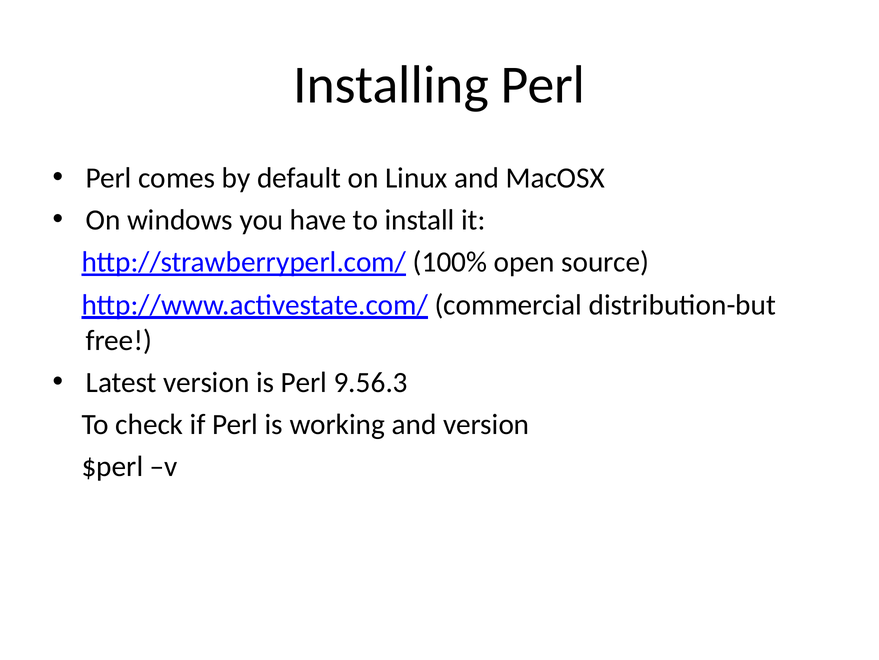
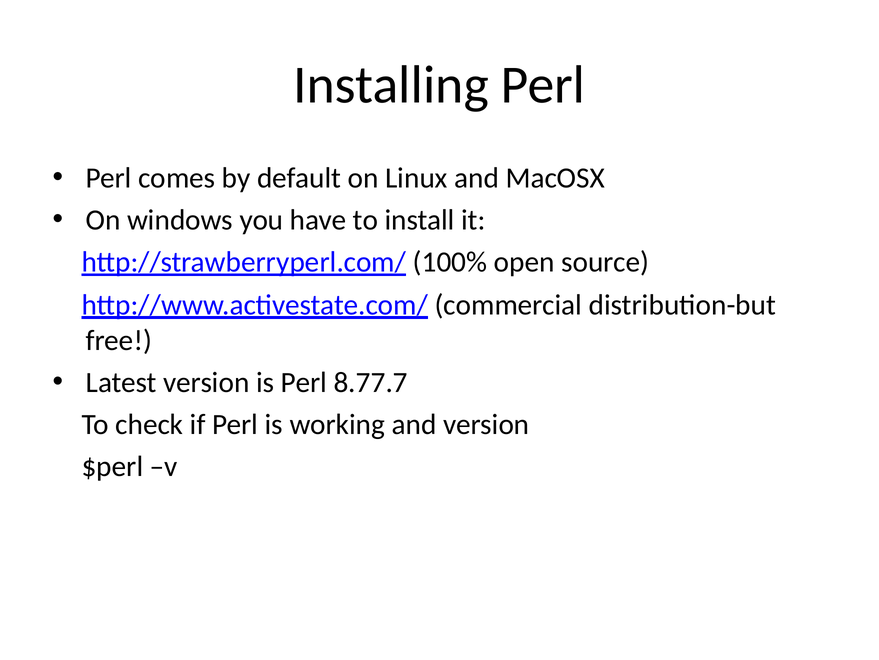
9.56.3: 9.56.3 -> 8.77.7 (371, 382)
